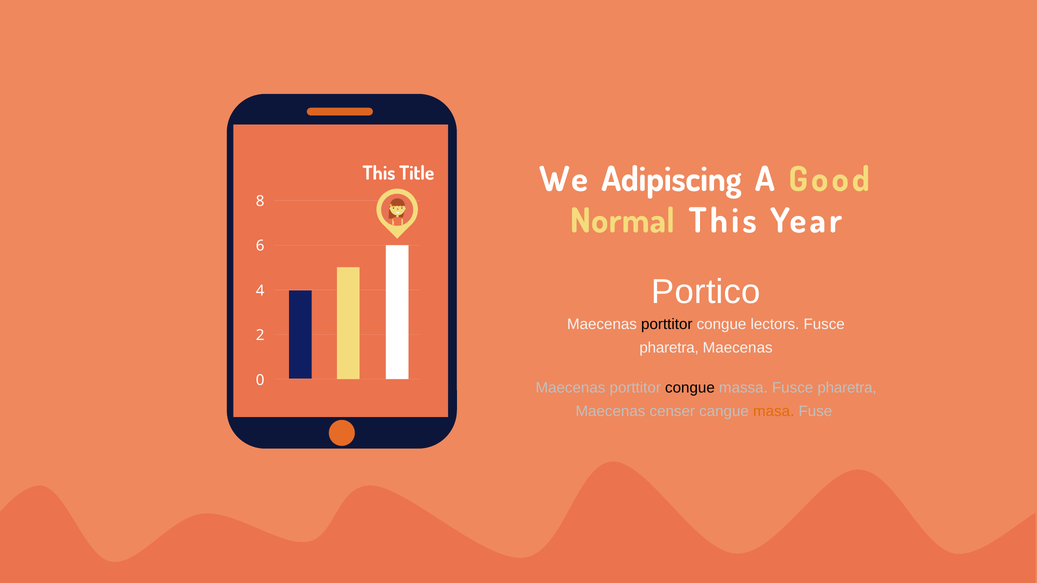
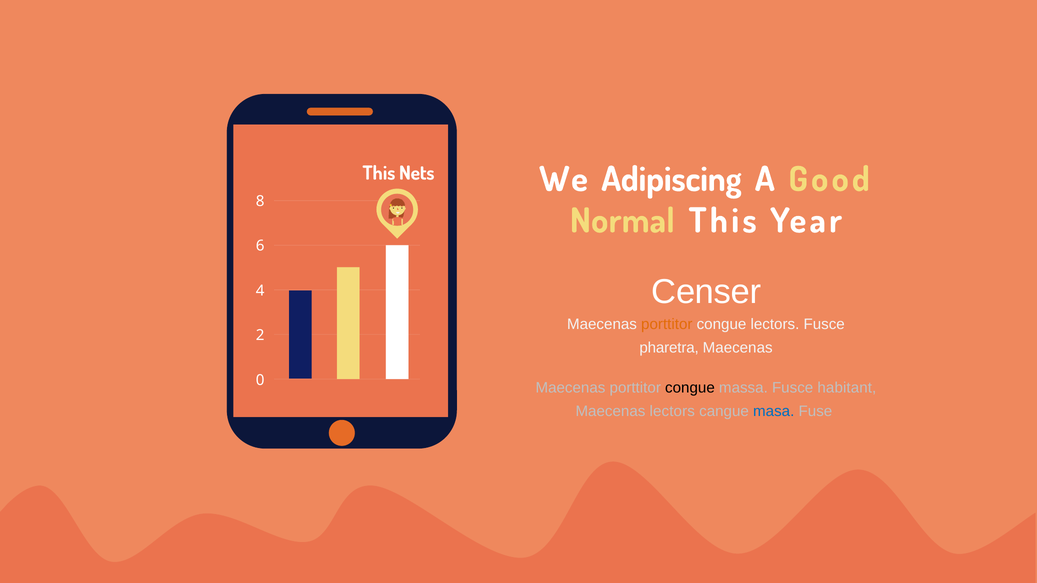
Title: Title -> Nets (417, 173)
Portico: Portico -> Censer (706, 292)
porttitor colour: black -> orange (667, 324)
massa Fusce pharetra: pharetra -> habitant (847, 388)
Maecenas censer: censer -> lectors (672, 411)
masa colour: orange -> blue (774, 411)
